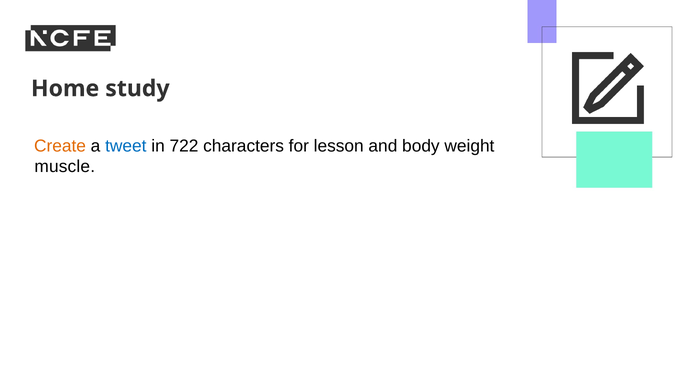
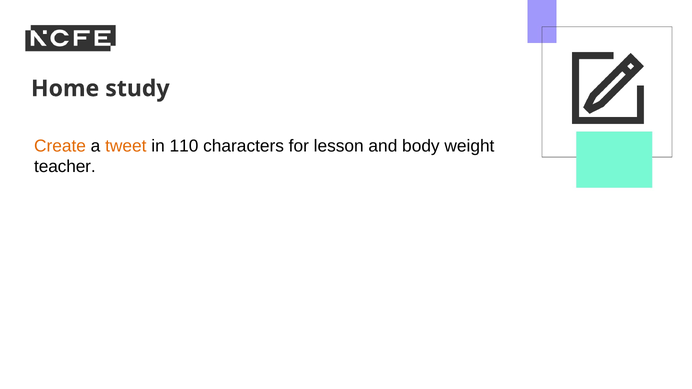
tweet colour: blue -> orange (126, 146)
722: 722 -> 110 (184, 146)
muscle: muscle -> teacher (65, 167)
